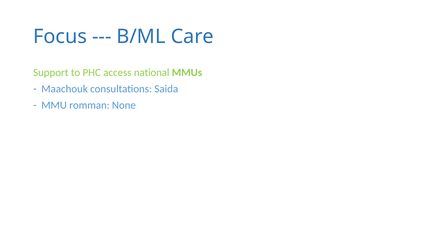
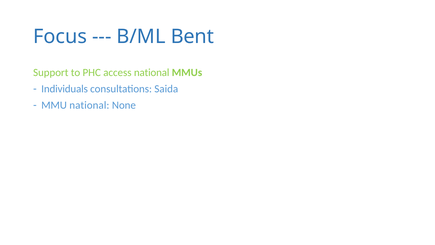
Care: Care -> Bent (192, 37)
Maachouk: Maachouk -> Individuals (65, 89)
MMU romman: romman -> national (89, 105)
